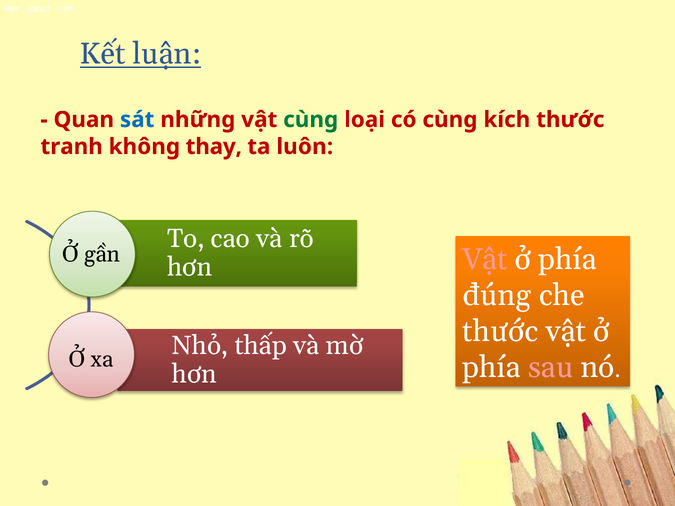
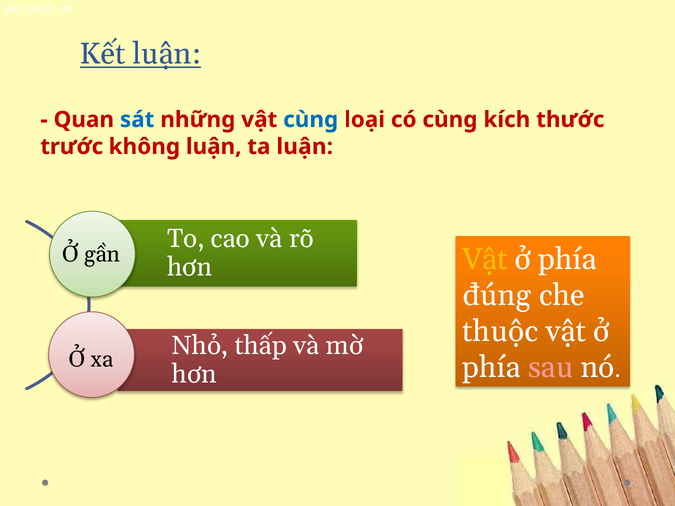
cùng colour: green -> blue (311, 120)
tranh: tranh -> trước (72, 147)
không thay: thay -> luận (214, 147)
ta luôn: luôn -> luận (305, 147)
Vật colour: pink -> yellow (485, 260)
thước: thước -> thuộc (500, 332)
